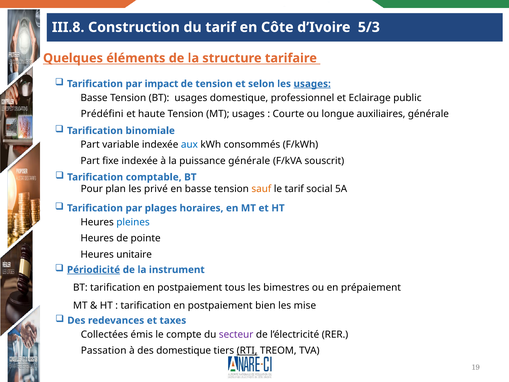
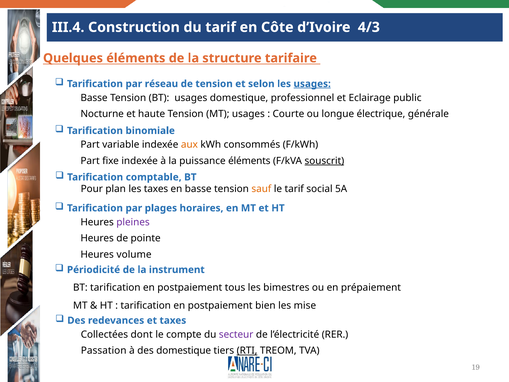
III.8: III.8 -> III.4 (68, 27)
5/3: 5/3 -> 4/3 (369, 27)
impact: impact -> réseau (161, 84)
Prédéfini: Prédéfini -> Nocturne (102, 114)
auxiliaires: auxiliaires -> électrique (381, 114)
aux colour: blue -> orange (189, 145)
puissance générale: générale -> éléments (249, 161)
souscrit underline: none -> present (324, 161)
les privé: privé -> taxes (156, 189)
pleines colour: blue -> purple (133, 222)
unitaire: unitaire -> volume (134, 254)
Périodicité underline: present -> none (94, 270)
émis: émis -> dont (142, 334)
